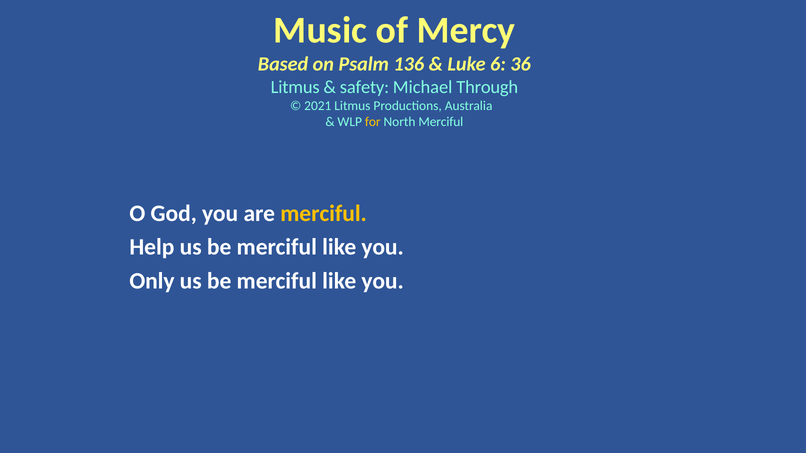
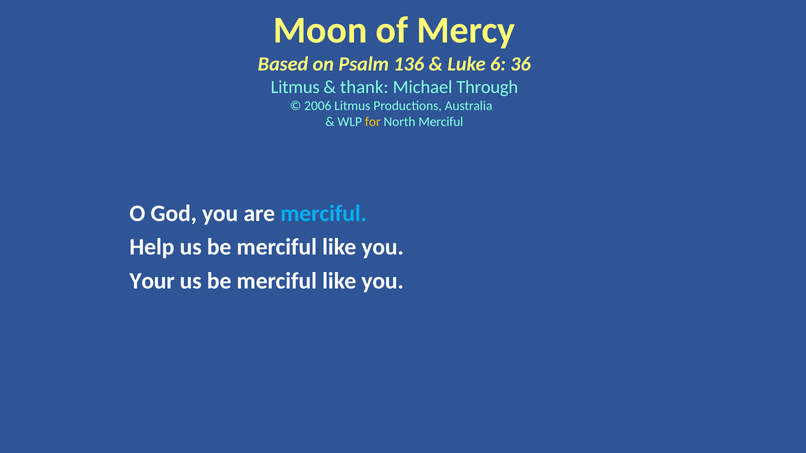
Music: Music -> Moon (320, 31)
safety: safety -> thank (364, 87)
2021: 2021 -> 2006 (318, 106)
merciful colour: yellow -> light blue (324, 214)
Only: Only -> Your (152, 281)
